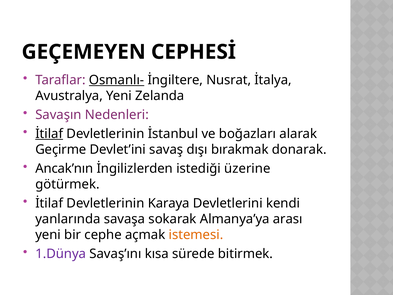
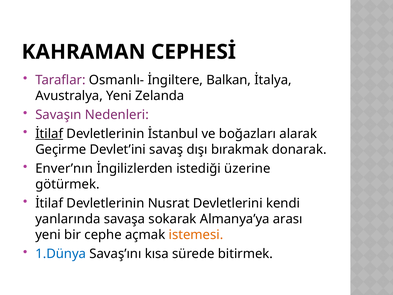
GEÇEMEYEN: GEÇEMEYEN -> KAHRAMAN (84, 52)
Osmanlı- underline: present -> none (117, 80)
Nusrat: Nusrat -> Balkan (229, 80)
Ancak’nın: Ancak’nın -> Enver’nın (64, 168)
Karaya: Karaya -> Nusrat (169, 203)
1.Dünya colour: purple -> blue (61, 253)
